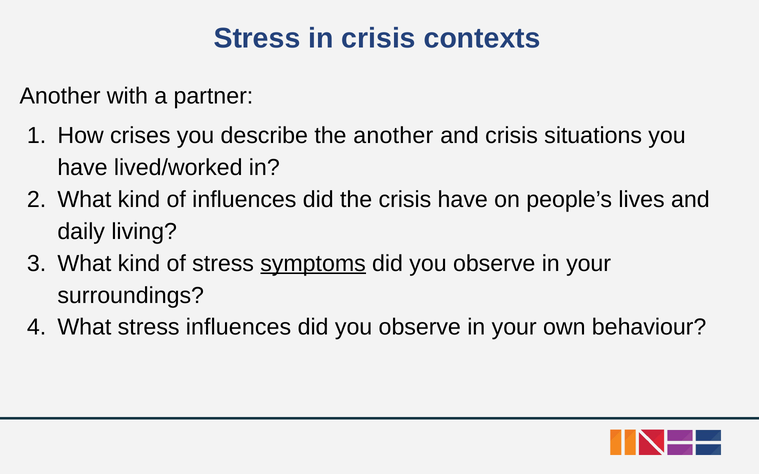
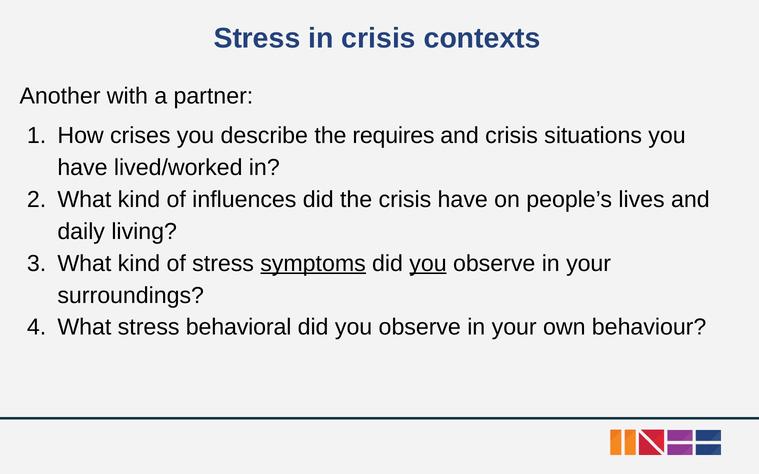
the another: another -> requires (394, 136)
you underline: none -> present (428, 264)
stress influences: influences -> behavioral (239, 328)
